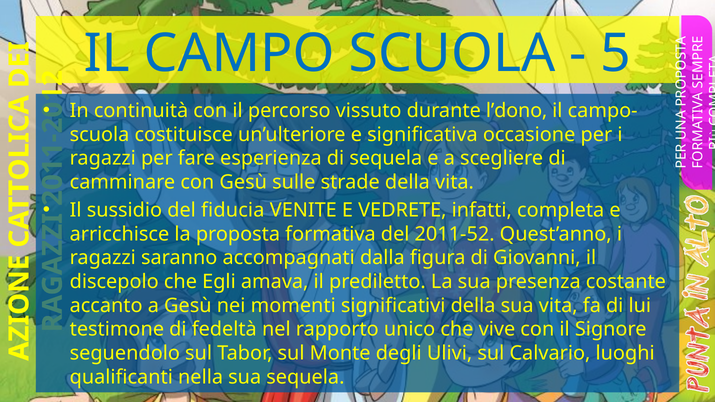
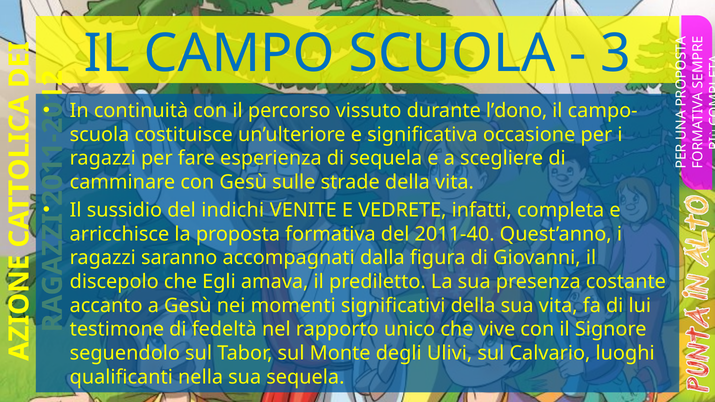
5: 5 -> 3 (616, 53)
fiducia: fiducia -> indichi (233, 210)
2011-52: 2011-52 -> 2011-40 (455, 234)
